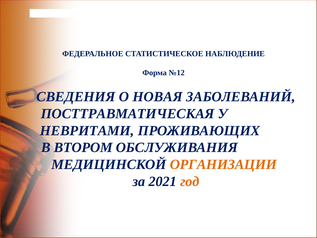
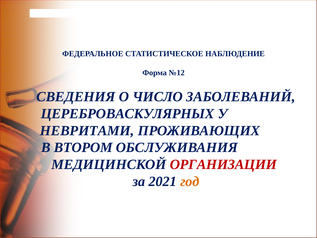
НОВАЯ: НОВАЯ -> ЧИСЛО (158, 97)
ПОСТТРАВМАТИЧЕСКАЯ: ПОСТТРАВМАТИЧЕСКАЯ -> ЦЕРЕБРОВАСКУЛЯРНЫХ (128, 114)
ОРГАНИЗАЦИИ colour: orange -> red (223, 164)
